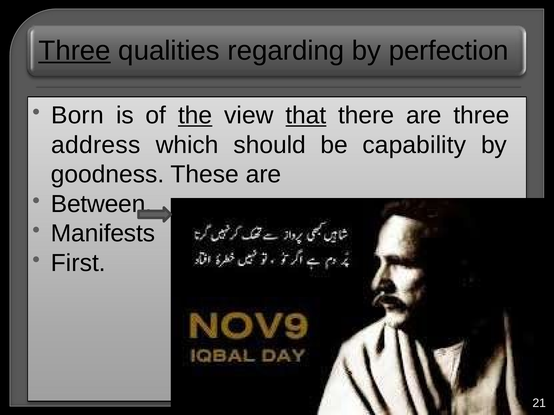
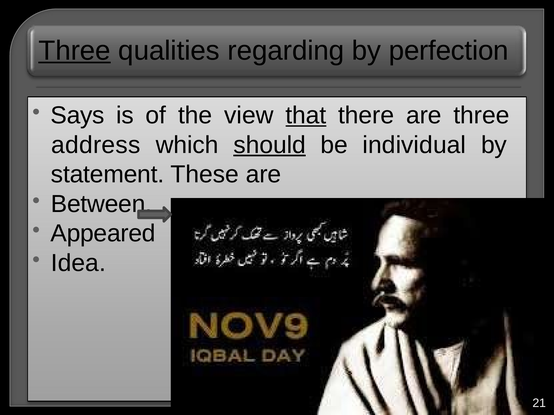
Born: Born -> Says (78, 116)
the underline: present -> none (195, 116)
should underline: none -> present (270, 145)
capability: capability -> individual (414, 145)
goodness: goodness -> statement (108, 175)
Manifests: Manifests -> Appeared (103, 234)
First: First -> Idea (78, 263)
